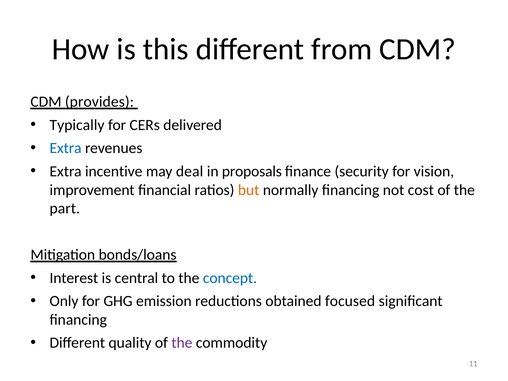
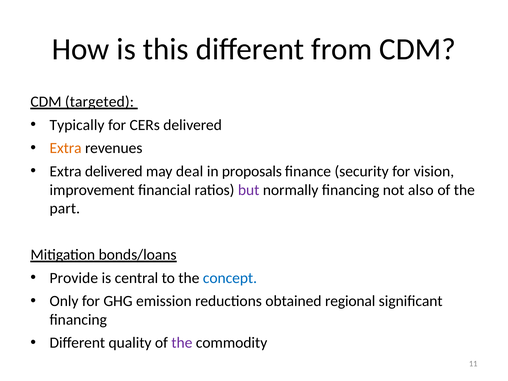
provides: provides -> targeted (99, 102)
Extra colour: blue -> orange (66, 148)
Extra incentive: incentive -> delivered (114, 171)
but colour: orange -> purple (249, 190)
cost: cost -> also (421, 190)
Interest: Interest -> Provide (74, 278)
focused: focused -> regional (350, 301)
